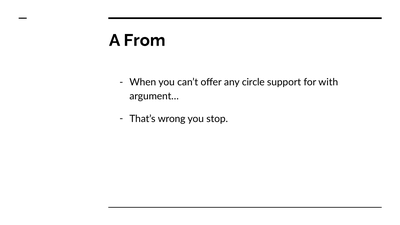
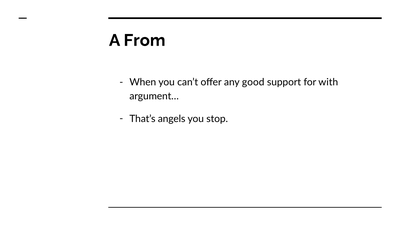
circle: circle -> good (253, 82)
wrong: wrong -> angels (172, 119)
